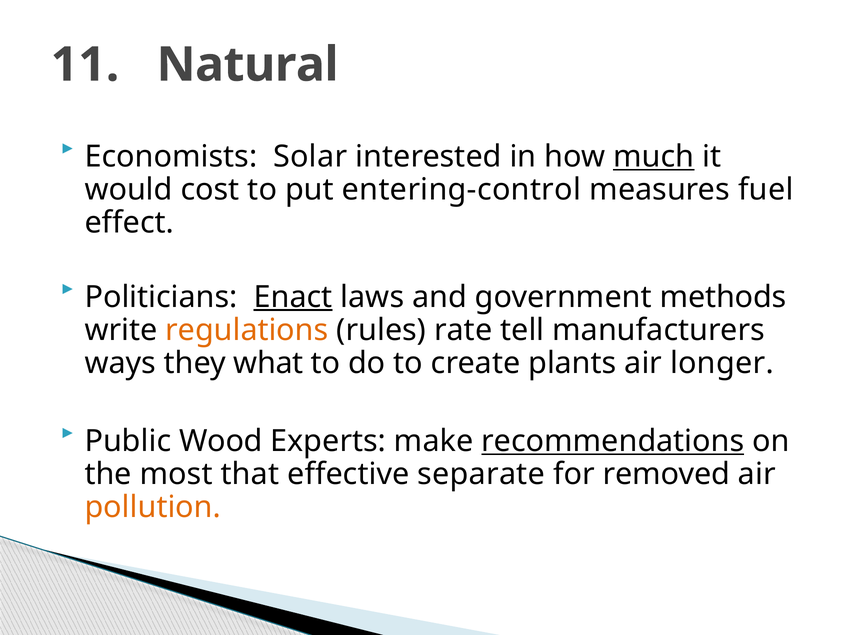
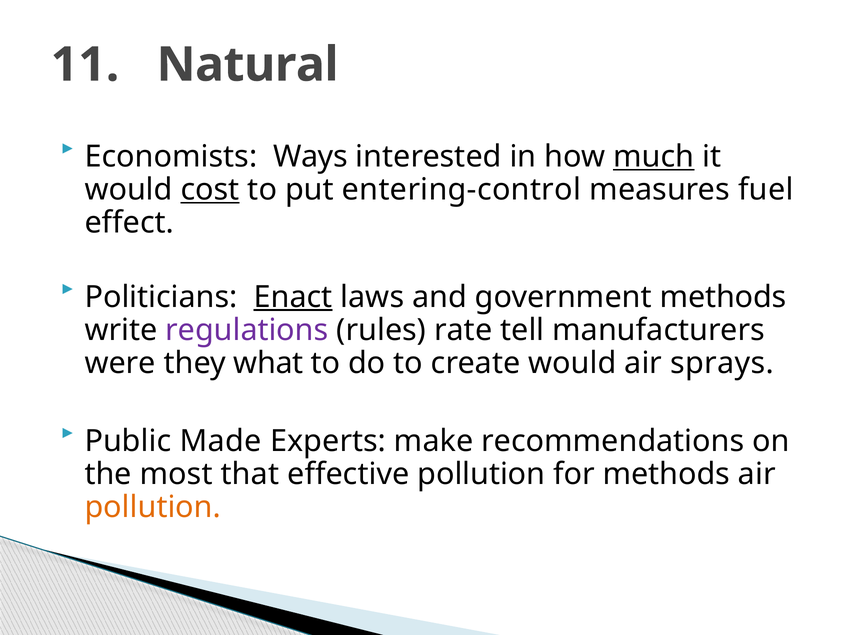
Solar: Solar -> Ways (310, 157)
cost underline: none -> present (210, 190)
regulations colour: orange -> purple (247, 330)
ways: ways -> were (120, 363)
create plants: plants -> would (572, 363)
longer: longer -> sprays (722, 363)
Wood: Wood -> Made (221, 441)
recommendations underline: present -> none (613, 441)
effective separate: separate -> pollution (481, 474)
for removed: removed -> methods (666, 474)
